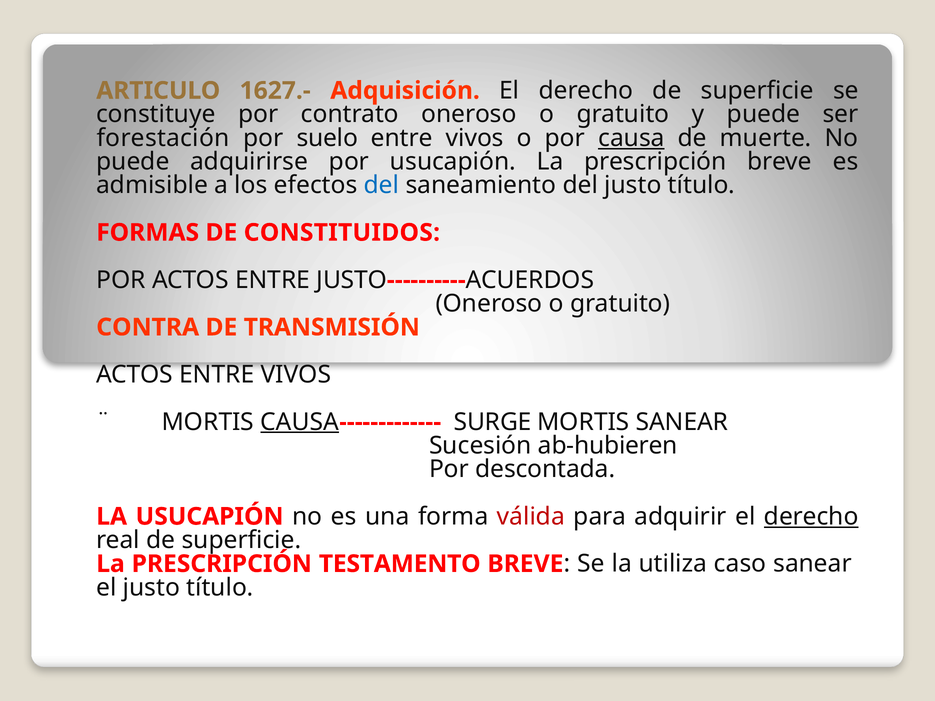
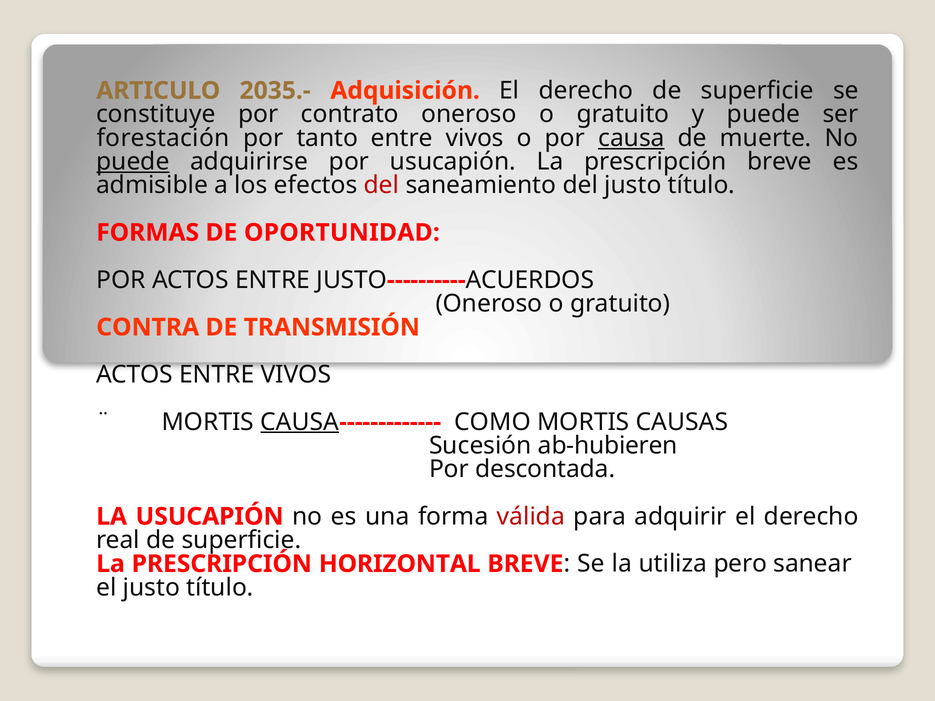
1627.-: 1627.- -> 2035.- (275, 91)
suelo: suelo -> tanto (327, 138)
puede underline: none -> present (133, 162)
del colour: blue -> red (382, 185)
CONSTITUIDOS: CONSTITUIDOS -> OPORTUNIDAD (342, 233)
SURGE: SURGE -> COMO (493, 422)
MORTIS SANEAR: SANEAR -> CAUSAS (682, 422)
derecho underline: present -> none (811, 517)
TESTAMENTO: TESTAMENTO -> HORIZONTAL (400, 564)
caso: caso -> pero (740, 564)
